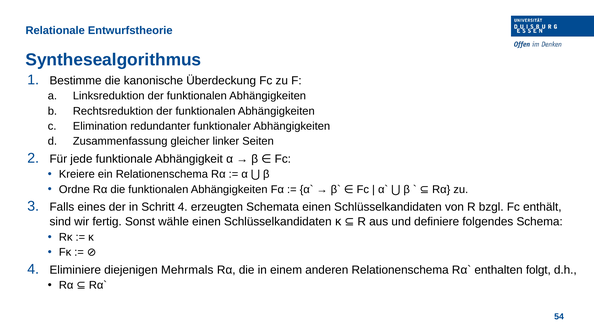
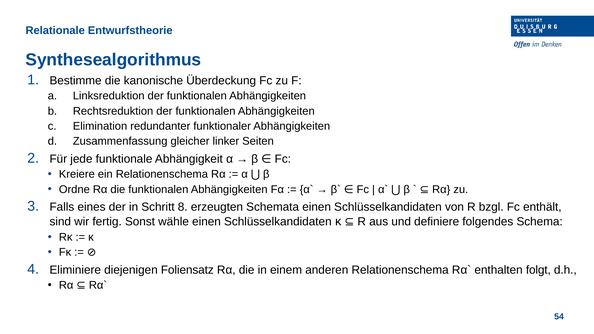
Schritt 4: 4 -> 8 (183, 207)
Mehrmals: Mehrmals -> Foliensatz (187, 270)
